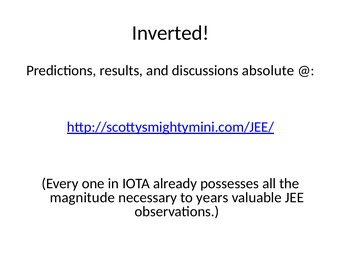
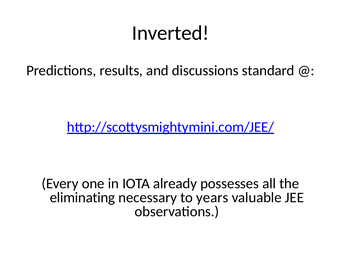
absolute: absolute -> standard (268, 71)
magnitude: magnitude -> eliminating (82, 198)
